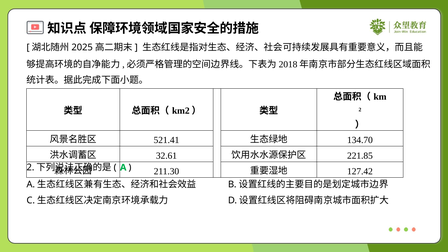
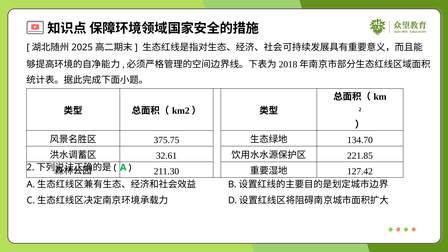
521.41: 521.41 -> 375.75 (166, 140)
